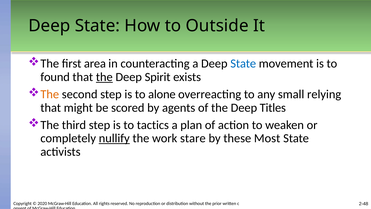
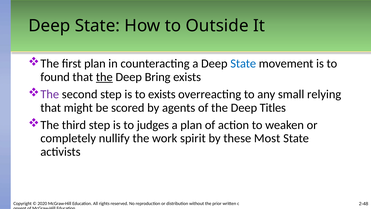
first area: area -> plan (95, 64)
Spirit: Spirit -> Bring (158, 77)
The colour: orange -> purple (50, 94)
to alone: alone -> exists (162, 94)
tactics: tactics -> judges (153, 125)
nullify underline: present -> none (114, 138)
stare: stare -> spirit (193, 138)
